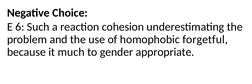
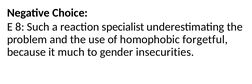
6: 6 -> 8 (20, 27)
cohesion: cohesion -> specialist (123, 27)
appropriate: appropriate -> insecurities (165, 52)
